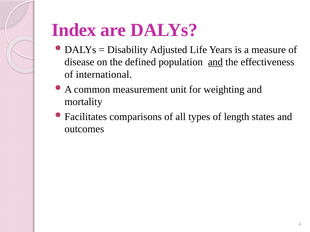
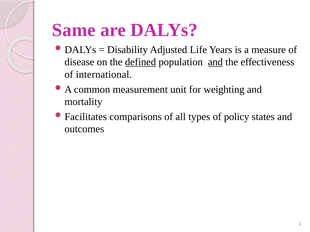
Index: Index -> Same (74, 30)
defined underline: none -> present (140, 62)
length: length -> policy (237, 117)
